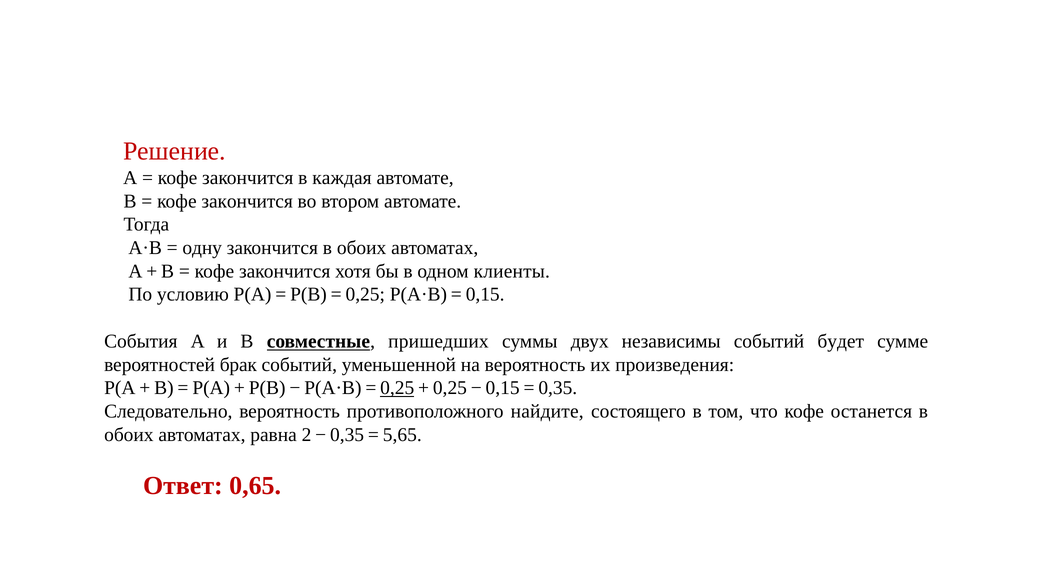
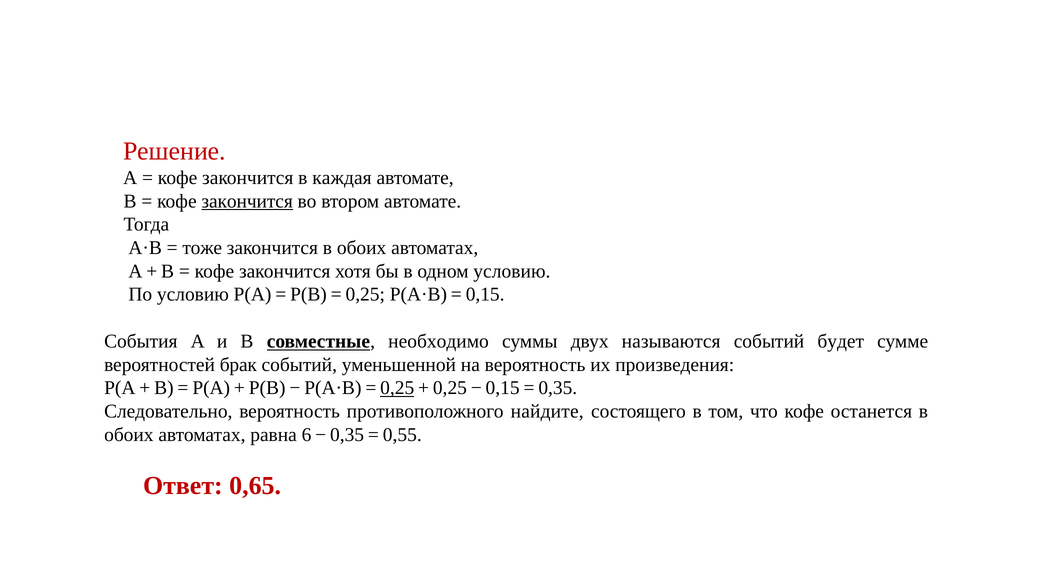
закончится underline: none -> present (247, 201)
одну: одну -> тоже (202, 248)
одном клиенты: клиенты -> условию (512, 271)
пришедших: пришедших -> необходимо (439, 341)
независимы: независимы -> называются (671, 341)
2: 2 -> 6 (306, 434)
5,65: 5,65 -> 0,55 (402, 434)
